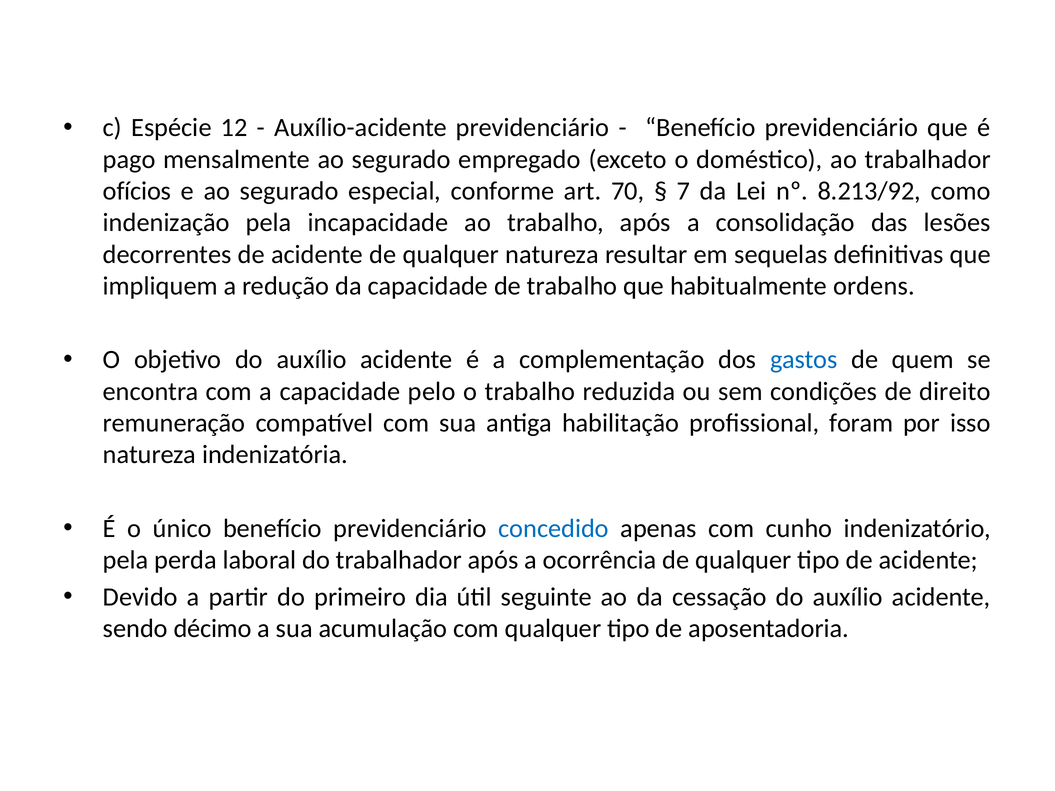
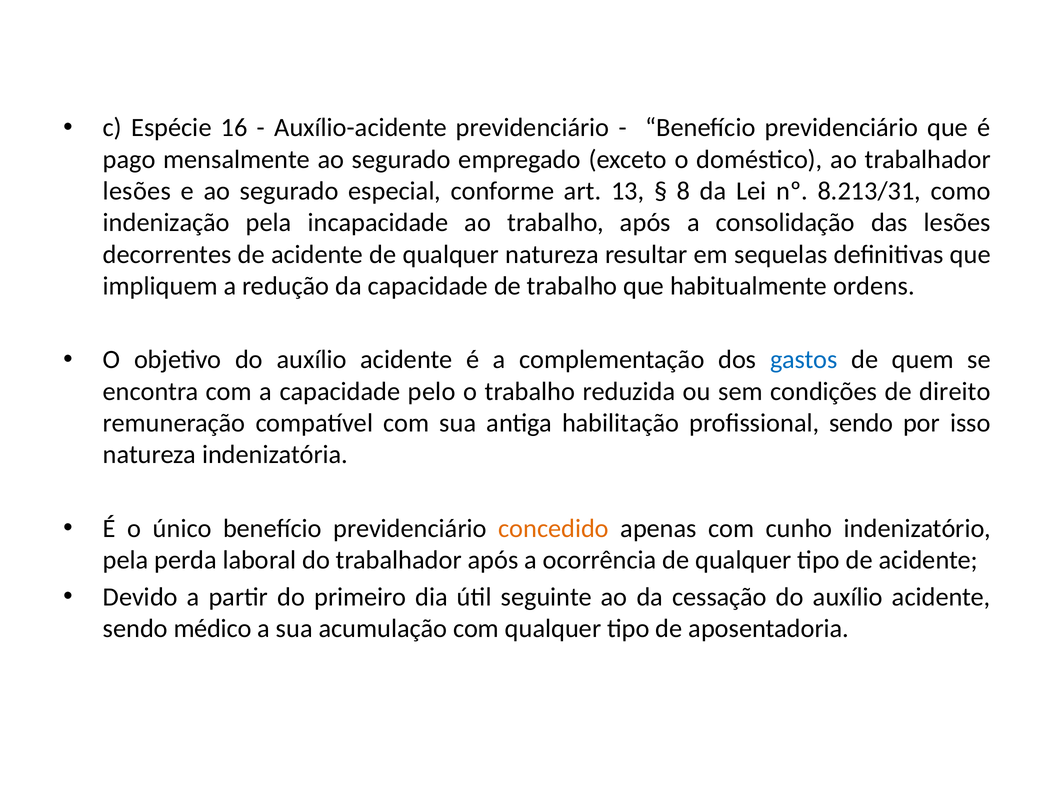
12: 12 -> 16 (234, 128)
ofícios: ofícios -> lesões (137, 191)
70: 70 -> 13 (628, 191)
7: 7 -> 8 (684, 191)
8.213/92: 8.213/92 -> 8.213/31 (869, 191)
profissional foram: foram -> sendo (861, 423)
concedido colour: blue -> orange (554, 529)
décimo: décimo -> médico (213, 629)
